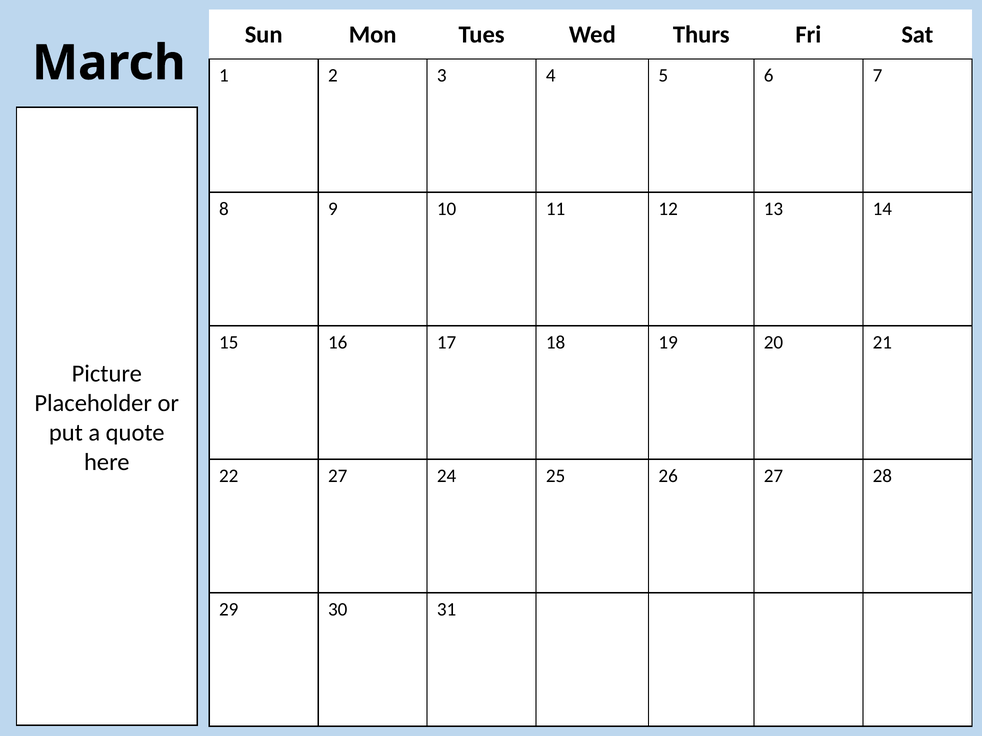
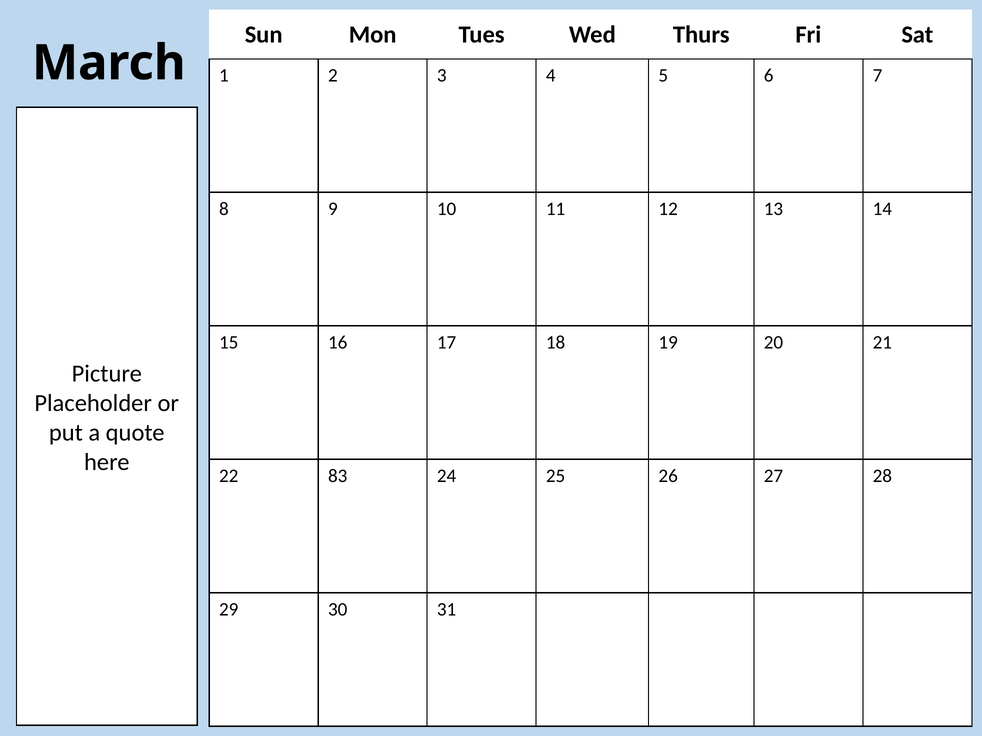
22 27: 27 -> 83 (338, 476)
